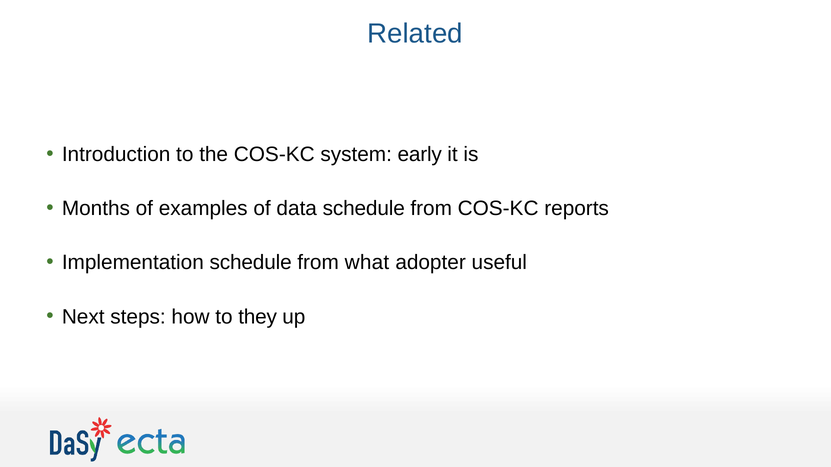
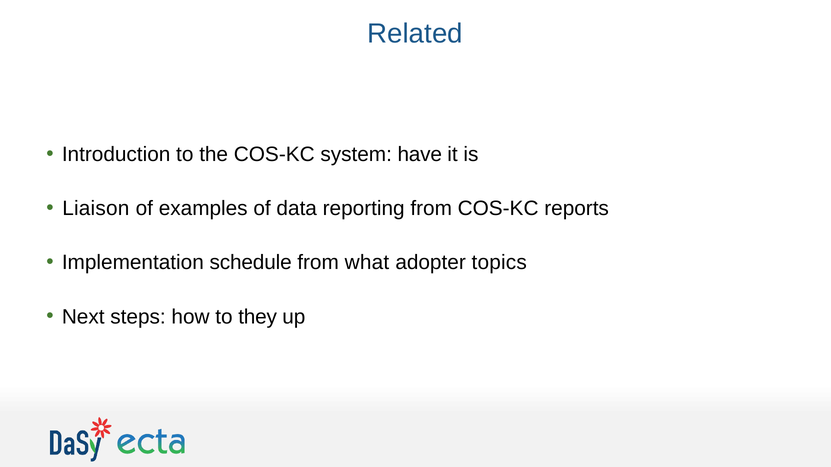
early: early -> have (420, 154)
Months: Months -> Liaison (96, 209)
data schedule: schedule -> reporting (364, 209)
useful: useful -> topics (499, 263)
